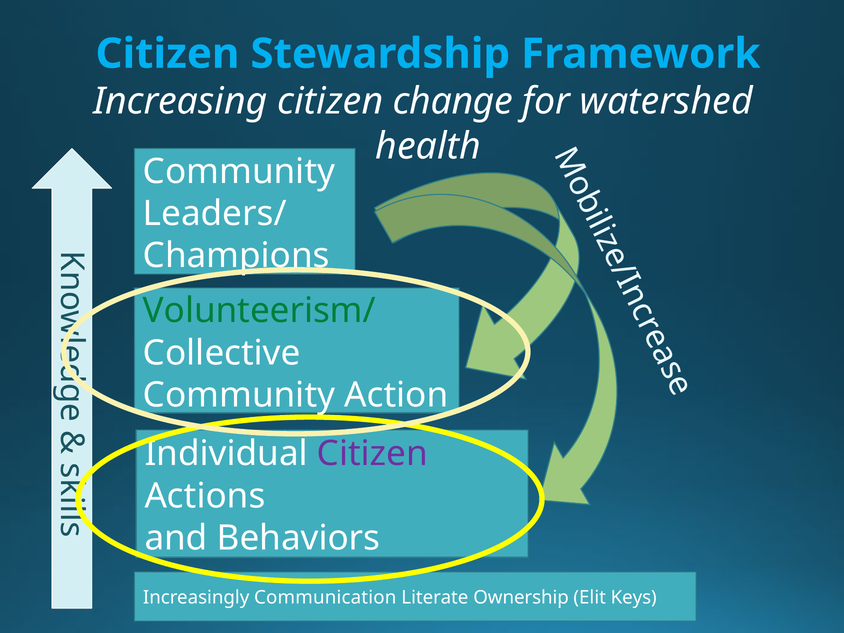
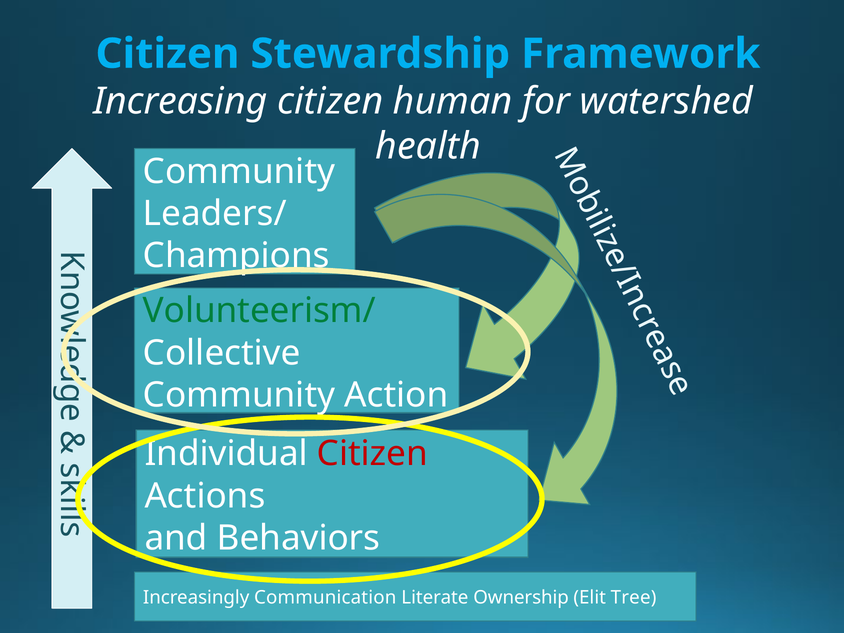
change: change -> human (453, 101)
Citizen colour: purple -> red (372, 454)
Keys: Keys -> Tree (634, 598)
